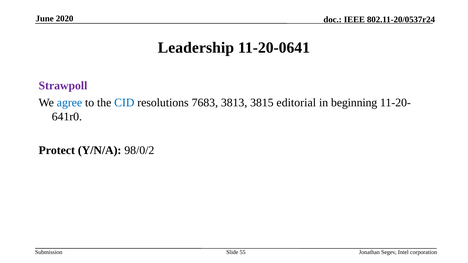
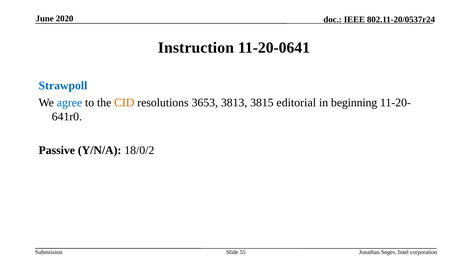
Leadership: Leadership -> Instruction (196, 48)
Strawpoll colour: purple -> blue (63, 86)
CID colour: blue -> orange (124, 103)
7683: 7683 -> 3653 (205, 103)
Protect: Protect -> Passive (57, 151)
98/0/2: 98/0/2 -> 18/0/2 (139, 151)
